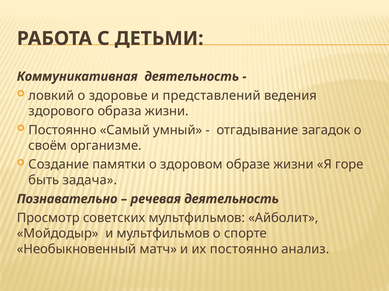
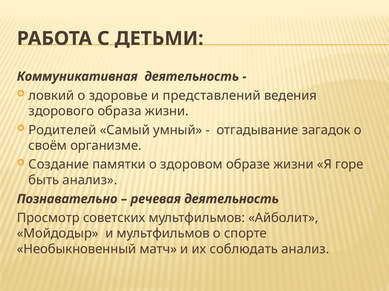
Постоянно: Постоянно -> Родителей (62, 130)
быть задача: задача -> анализ (90, 180)
их постоянно: постоянно -> соблюдать (244, 250)
